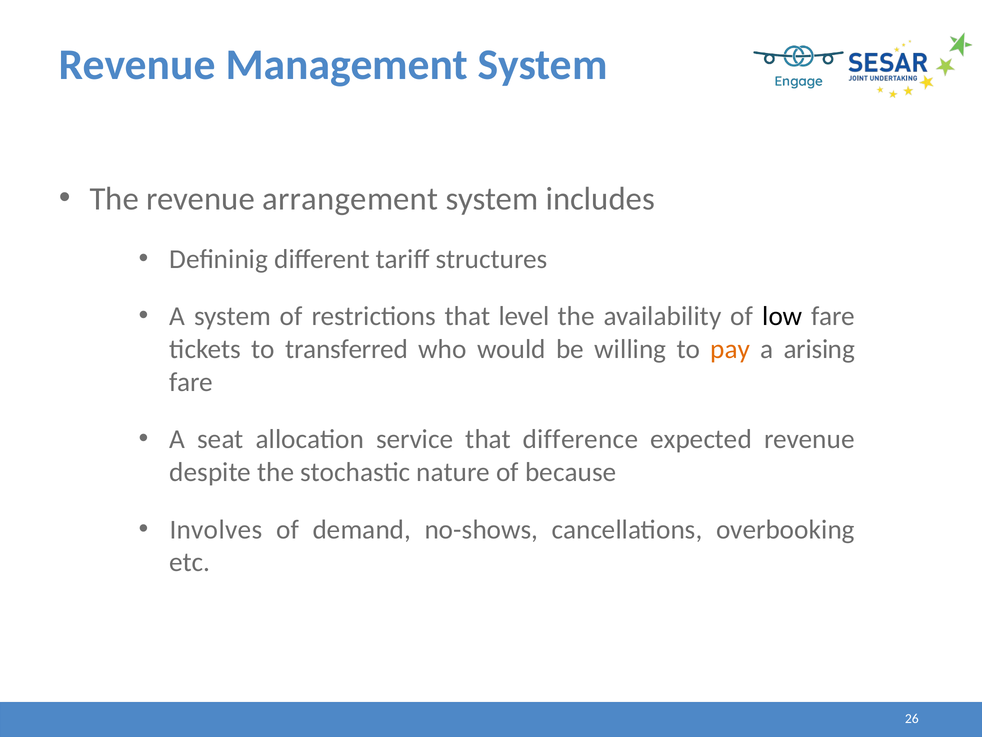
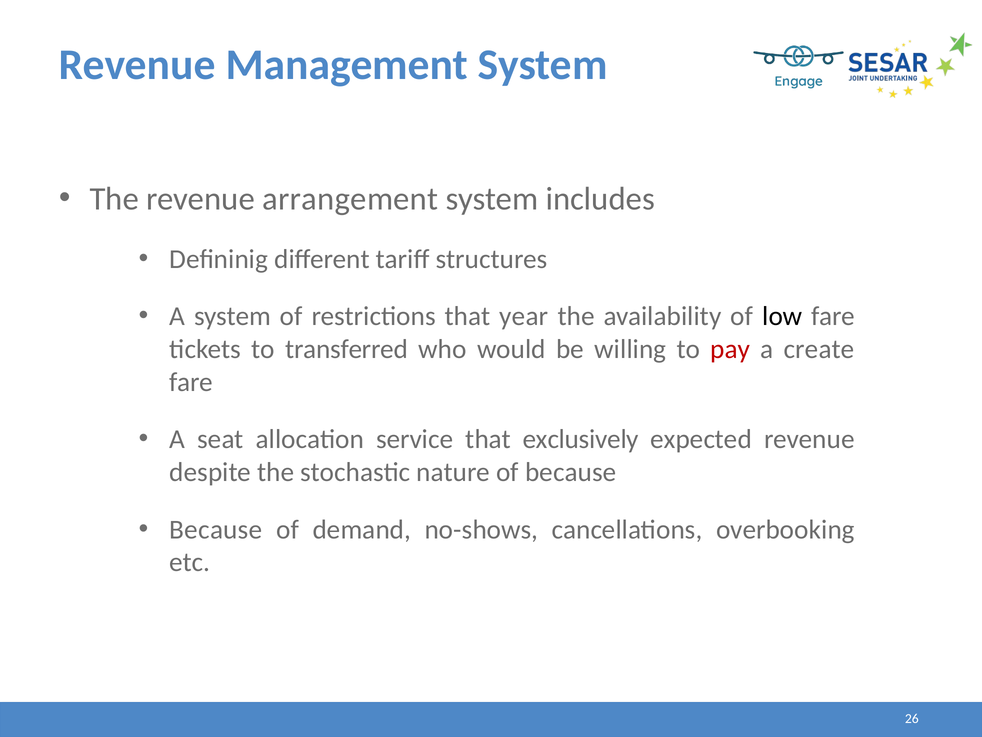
level: level -> year (524, 316)
pay colour: orange -> red (730, 349)
arising: arising -> create (819, 349)
difference: difference -> exclusively (581, 439)
Involves: Involves -> Because (216, 529)
